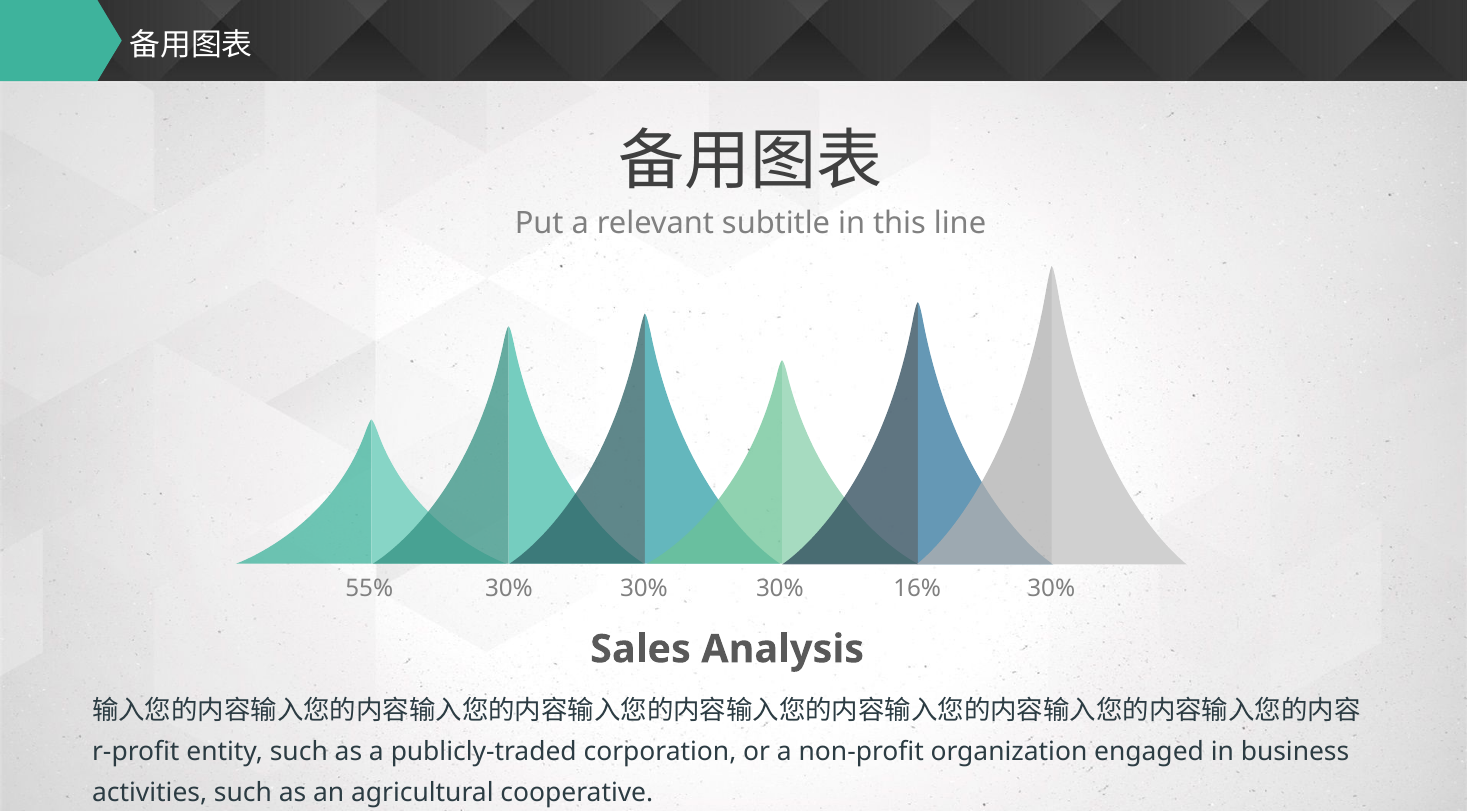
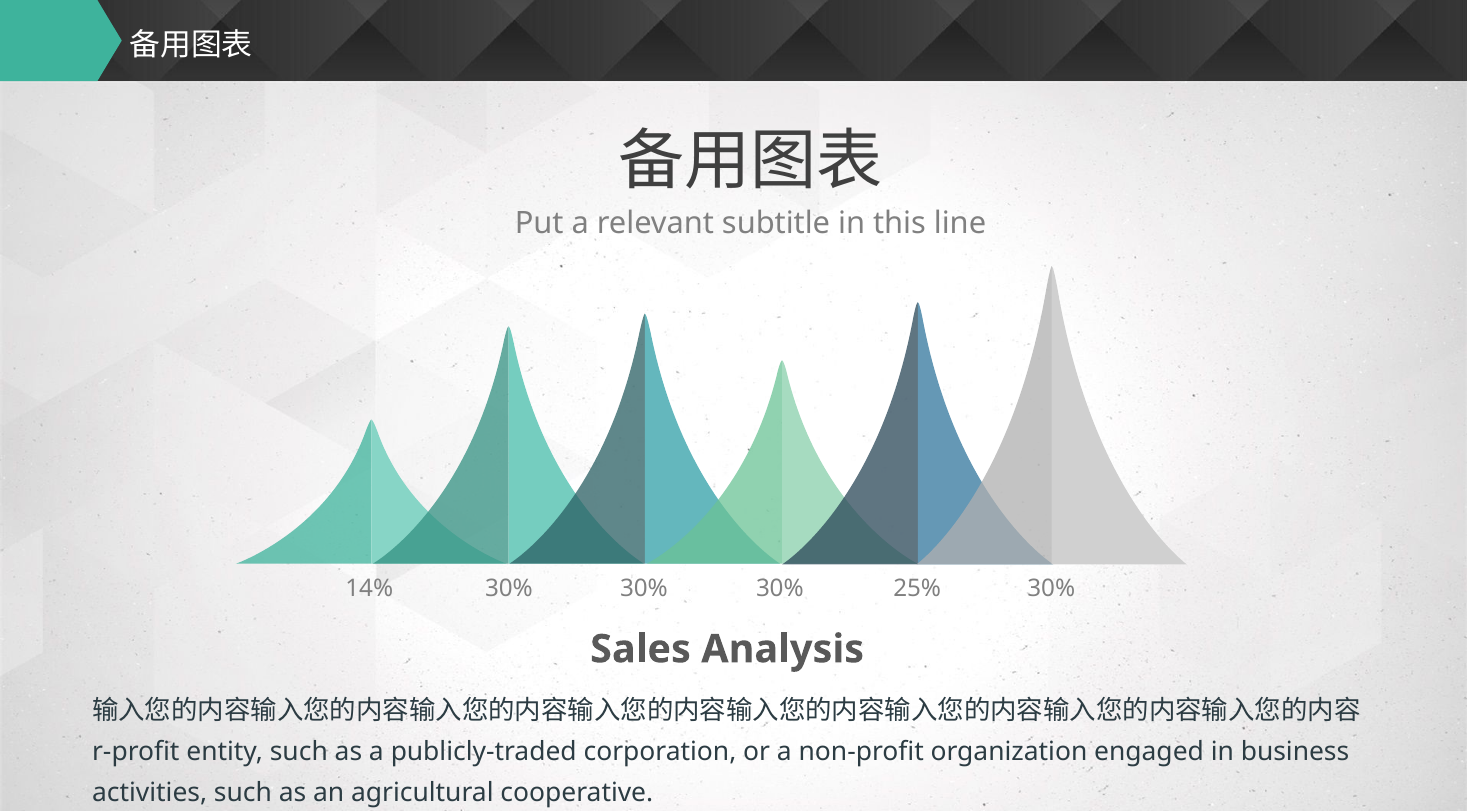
55%: 55% -> 14% (369, 589)
16%: 16% -> 25% (917, 589)
